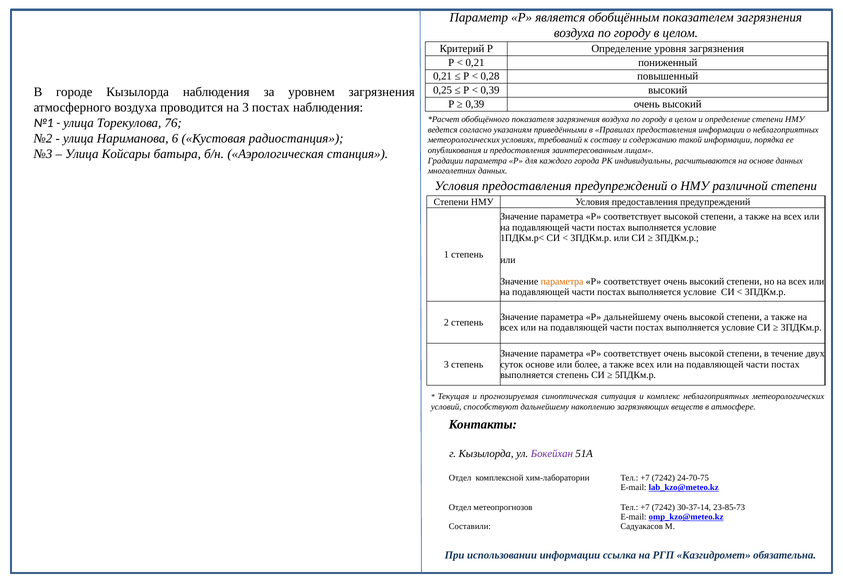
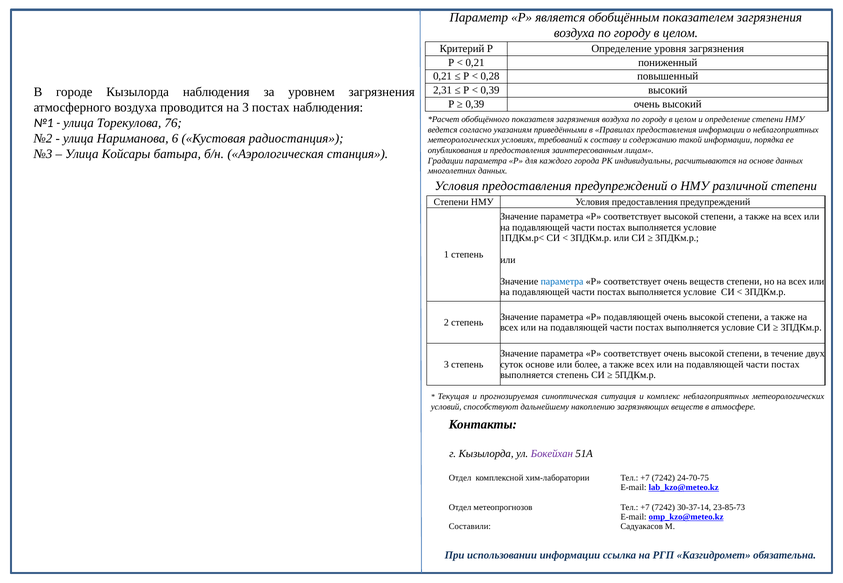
0,25: 0,25 -> 2,31 (443, 90)
параметра colour: orange -> blue (562, 282)
соответствует очень высокий: высокий -> веществ (707, 282)
Р дальнейшему: дальнейшему -> подавляющей (632, 317)
